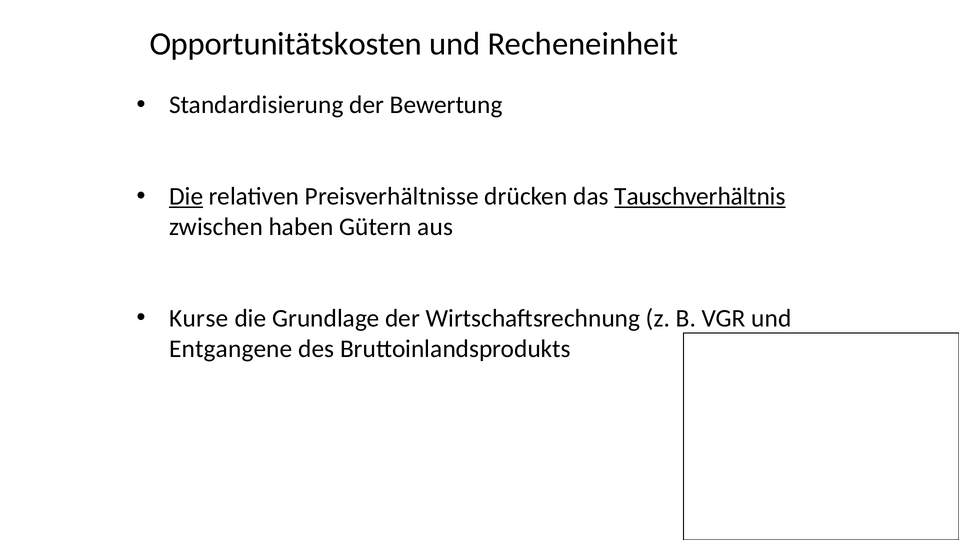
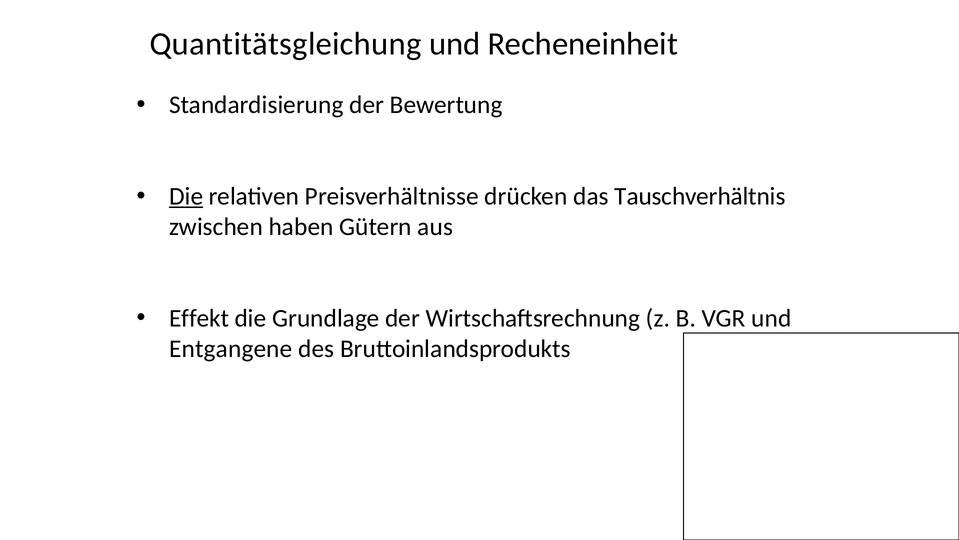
Opportunitätskosten: Opportunitätskosten -> Quantitätsgleichung (286, 44)
Tauschverhältnis underline: present -> none (700, 196)
Kurse: Kurse -> Effekt (199, 318)
